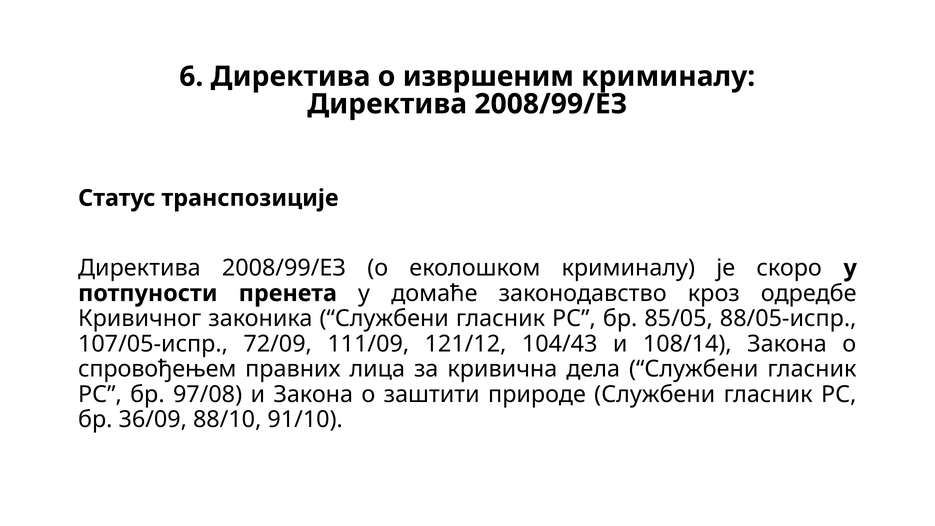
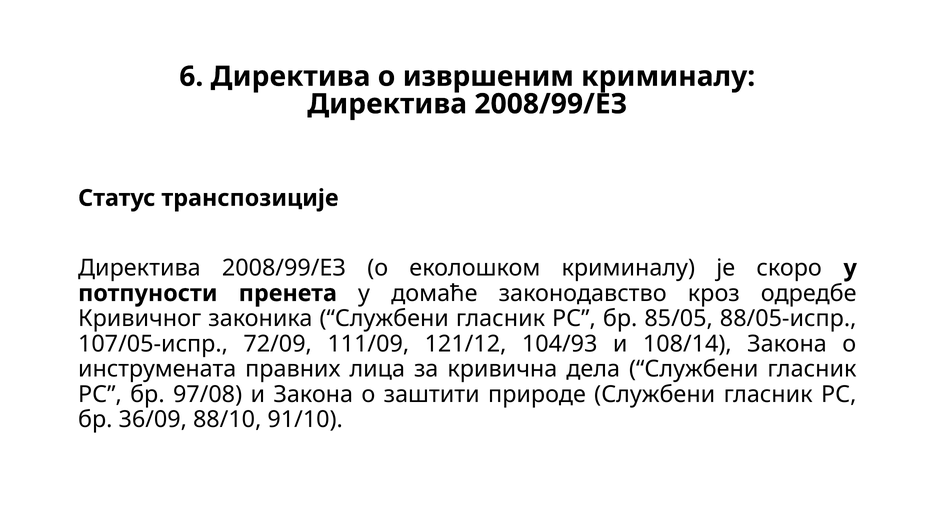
104/43: 104/43 -> 104/93 (560, 344)
спровођењем: спровођењем -> инструмената (157, 369)
